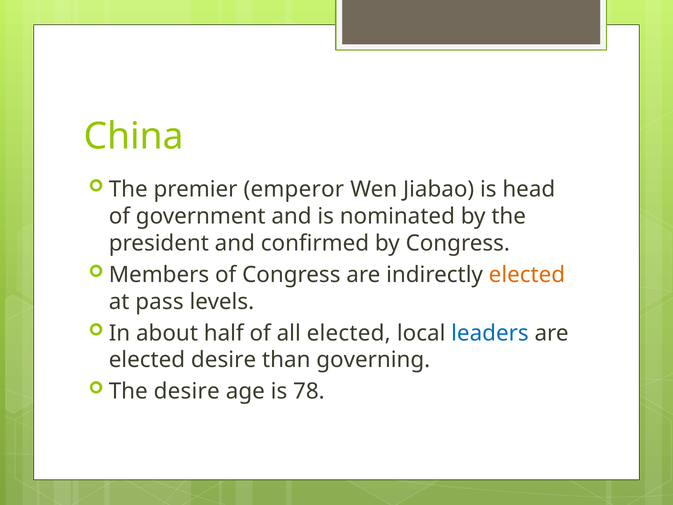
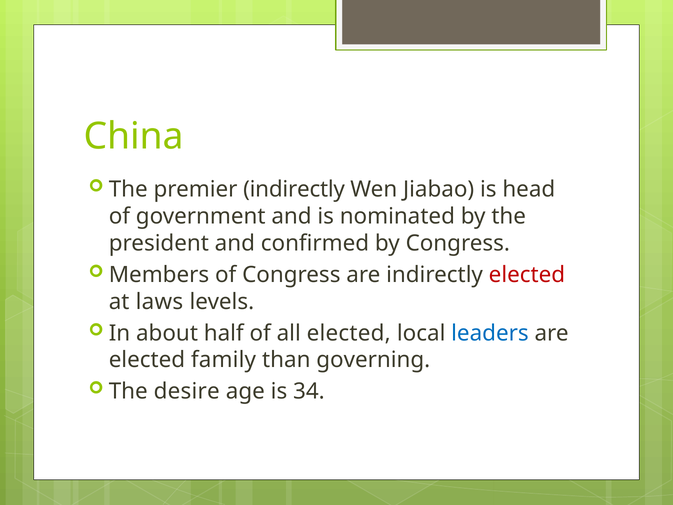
premier emperor: emperor -> indirectly (294, 189)
elected colour: orange -> red (527, 275)
pass: pass -> laws (159, 302)
elected desire: desire -> family (224, 360)
78: 78 -> 34 (309, 391)
